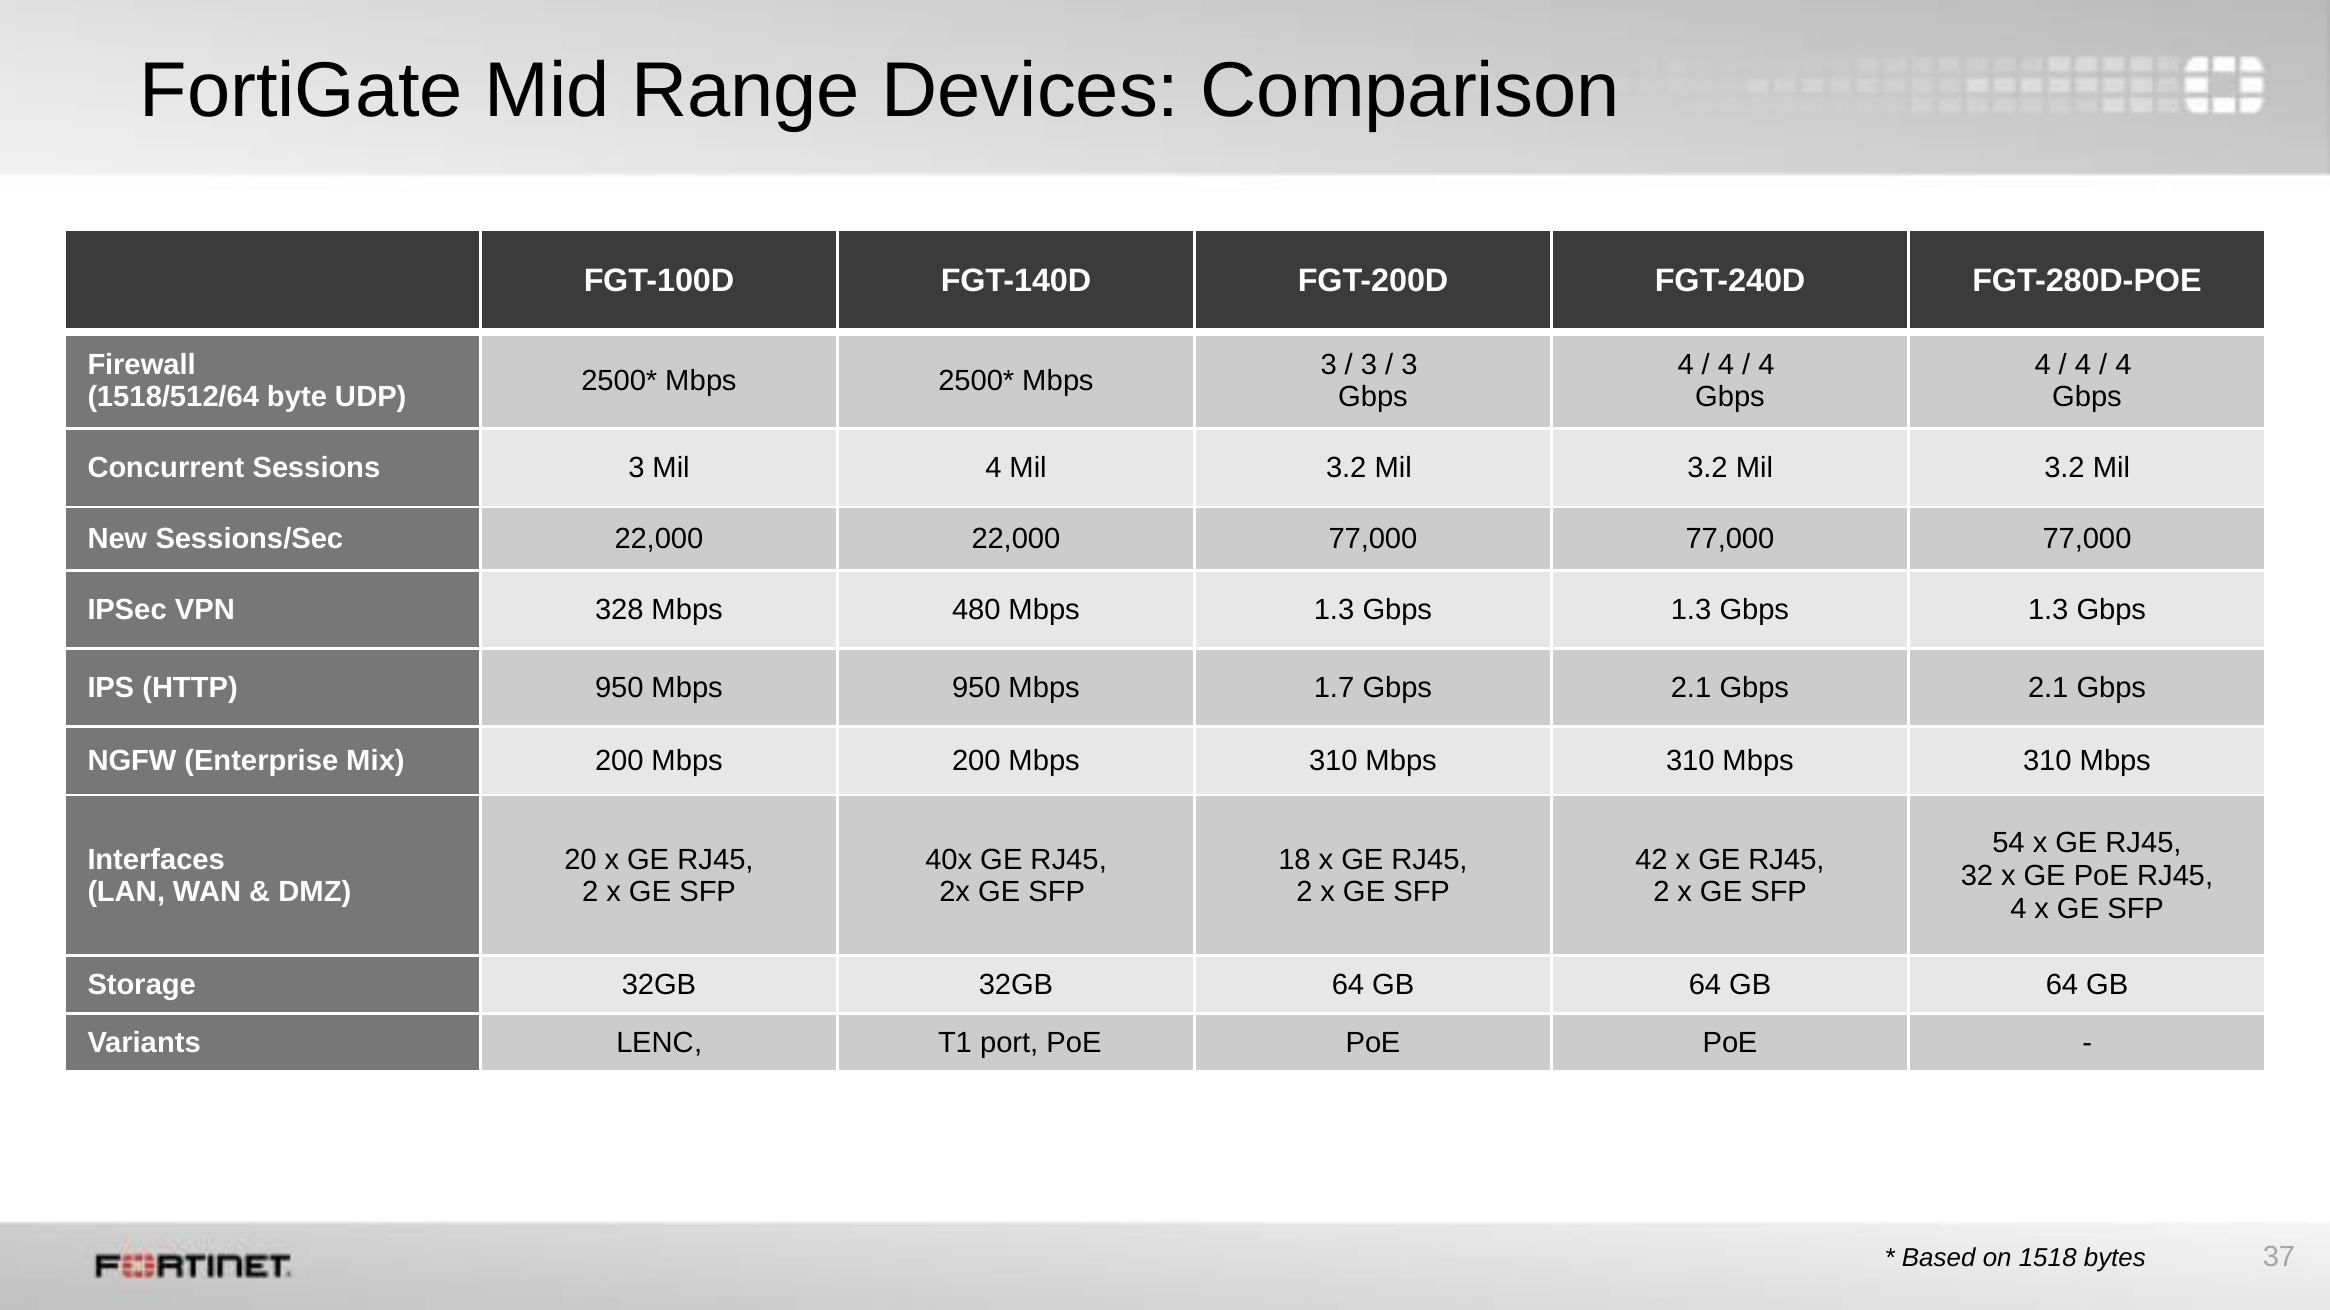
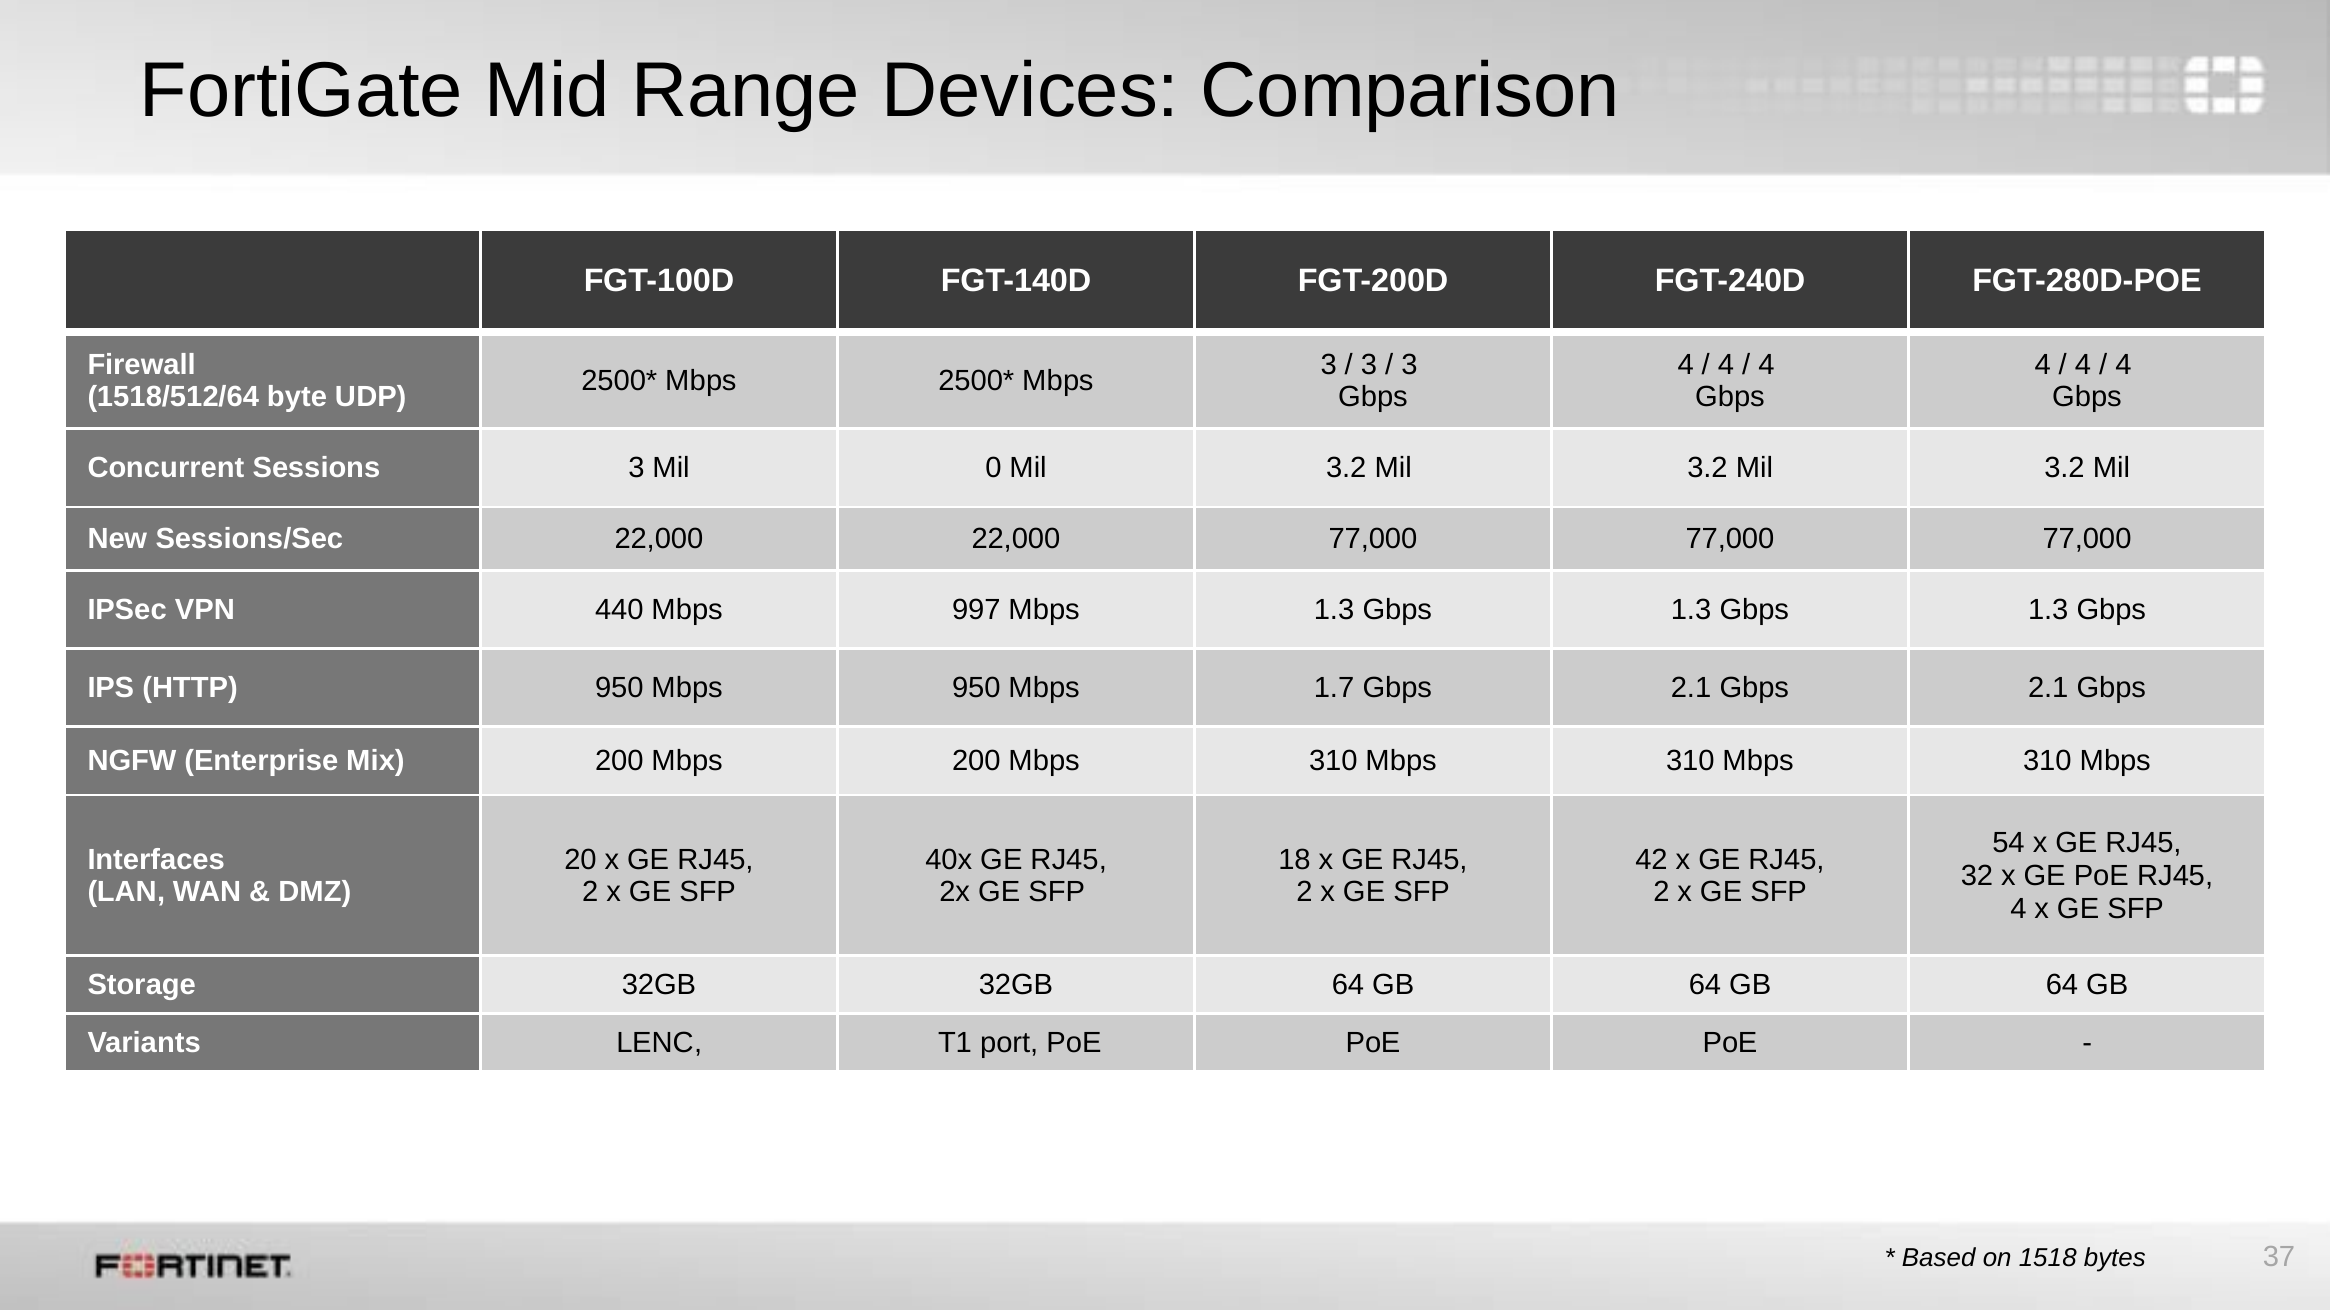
Mil 4: 4 -> 0 (993, 468)
328: 328 -> 440 (619, 610)
480: 480 -> 997 (976, 610)
